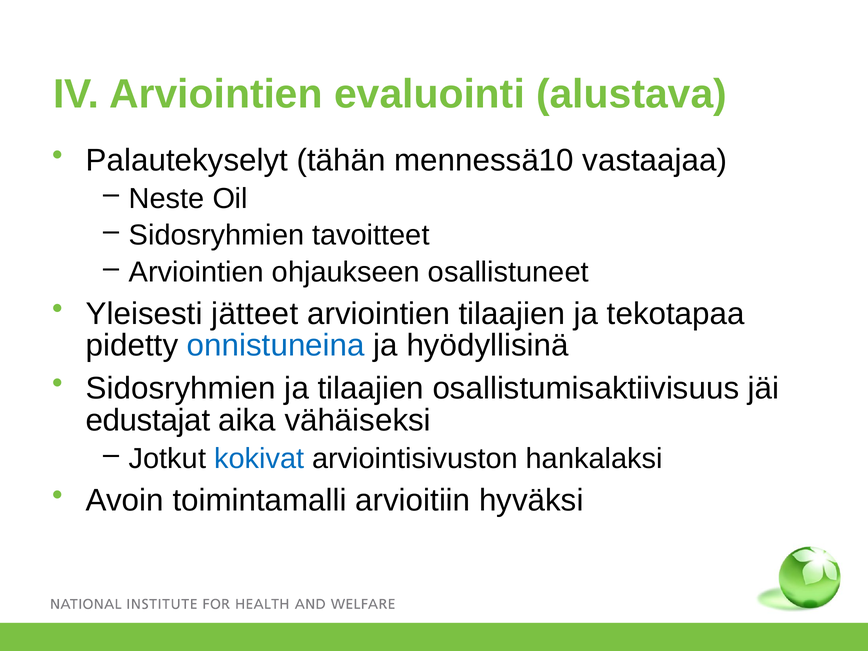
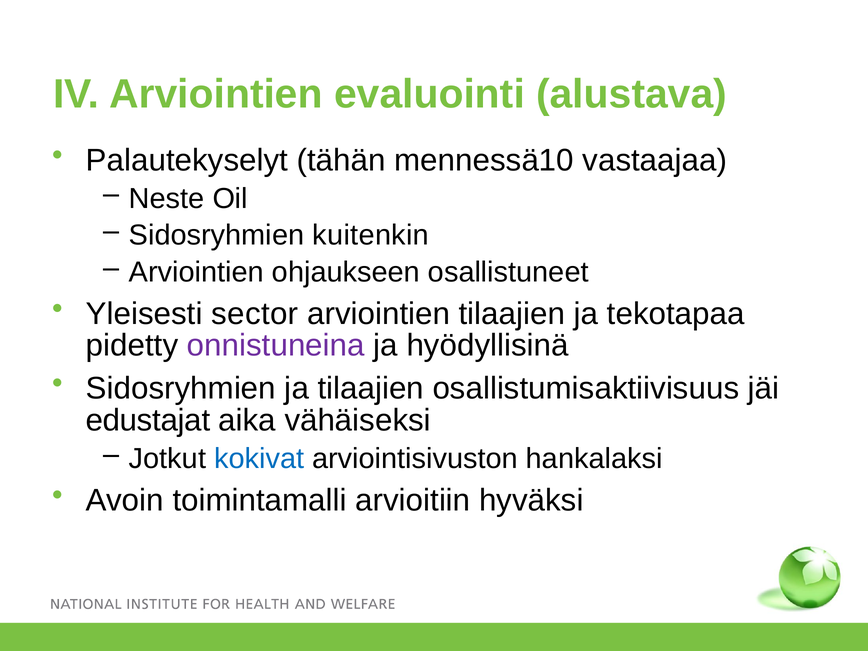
tavoitteet: tavoitteet -> kuitenkin (371, 235)
jätteet: jätteet -> sector (255, 314)
onnistuneina colour: blue -> purple (276, 346)
